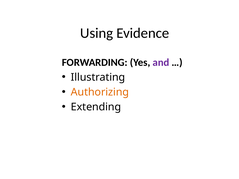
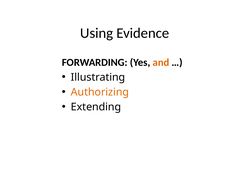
and colour: purple -> orange (161, 62)
